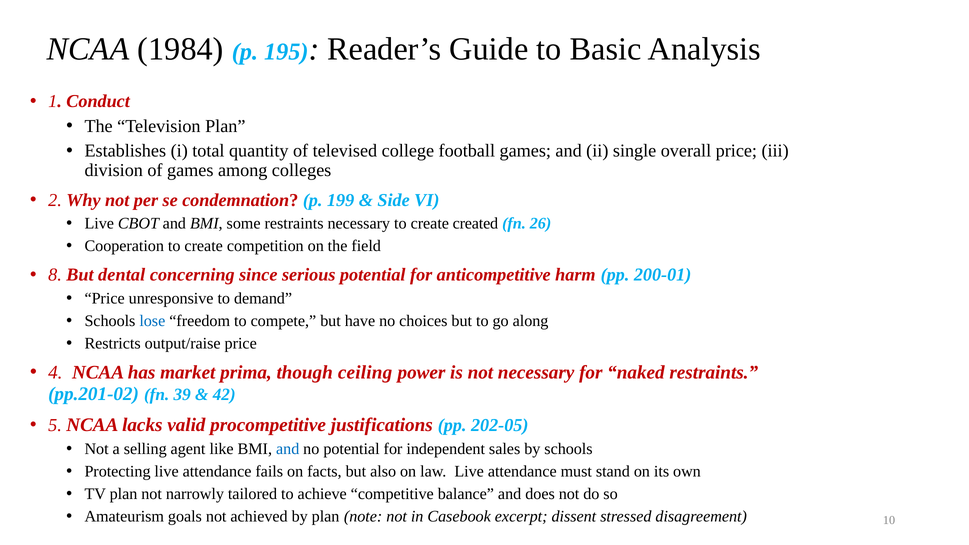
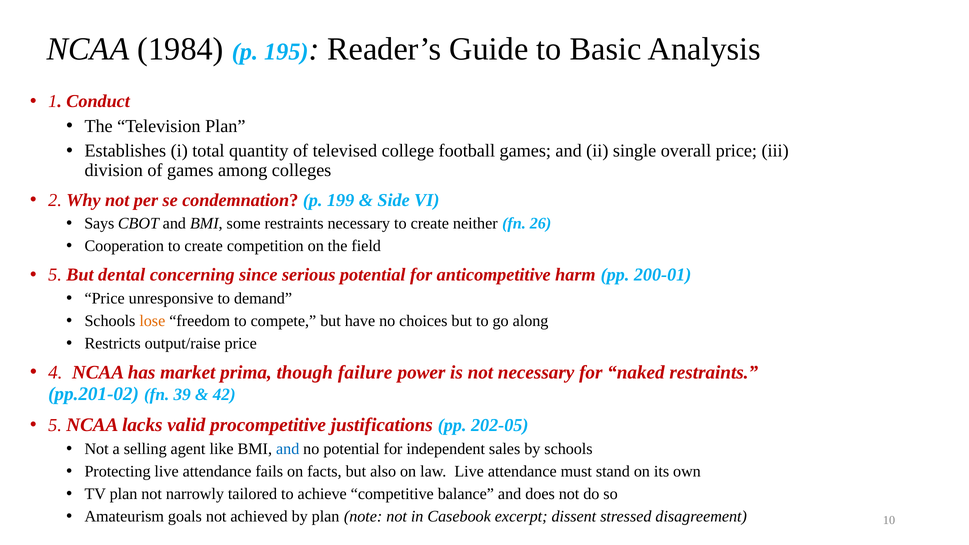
Live: Live -> Says (99, 224)
created: created -> neither (475, 224)
8: 8 -> 5 (55, 275)
lose colour: blue -> orange (152, 321)
ceiling: ceiling -> failure (365, 372)
